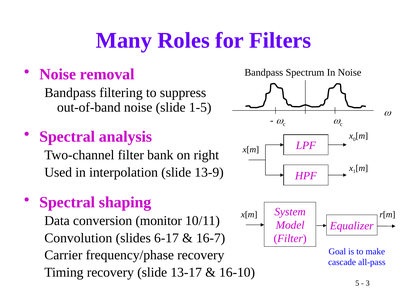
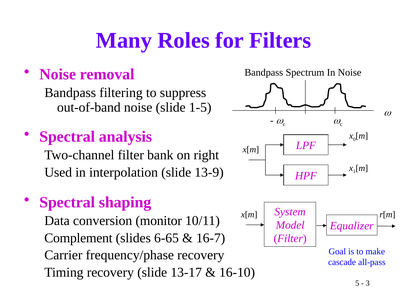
Convolution: Convolution -> Complement (78, 238)
6-17: 6-17 -> 6-65 (167, 238)
